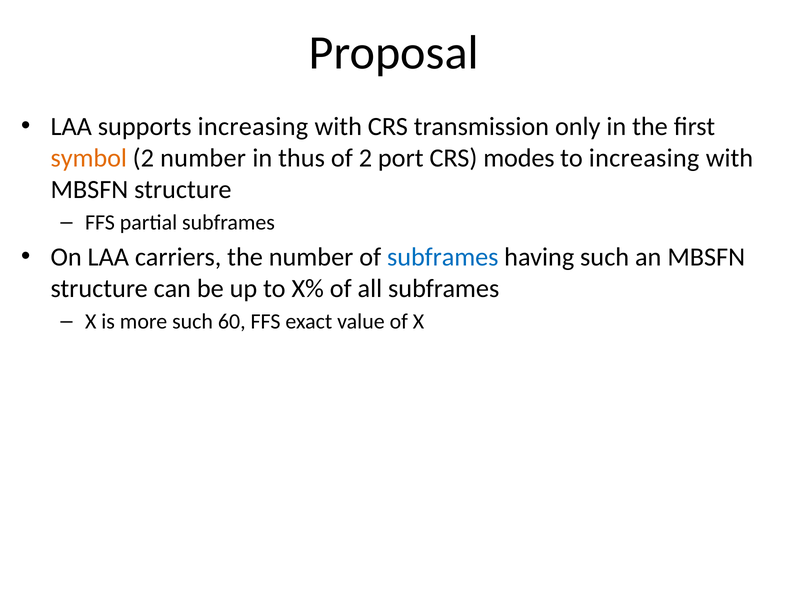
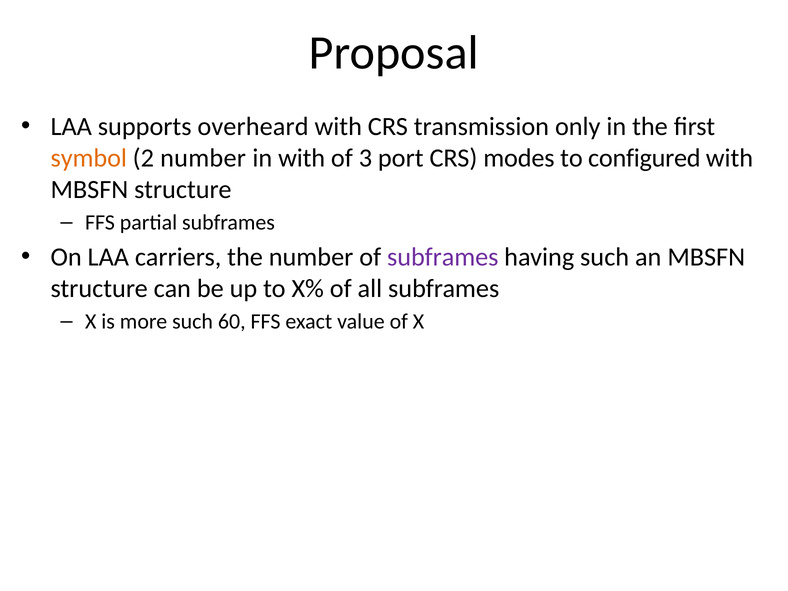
supports increasing: increasing -> overheard (253, 127)
in thus: thus -> with (302, 158)
of 2: 2 -> 3 (365, 158)
to increasing: increasing -> configured (644, 158)
subframes colour: blue -> purple (443, 257)
